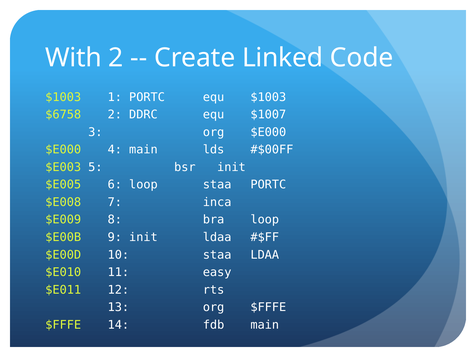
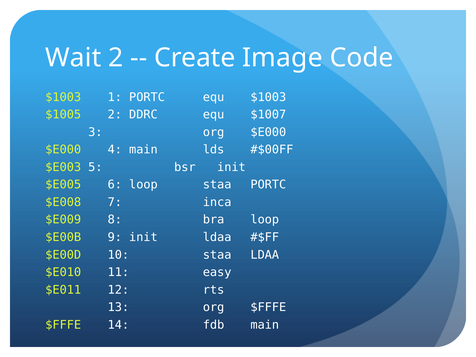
With: With -> Wait (73, 58)
Linked: Linked -> Image (282, 58)
$6758: $6758 -> $1005 (63, 115)
